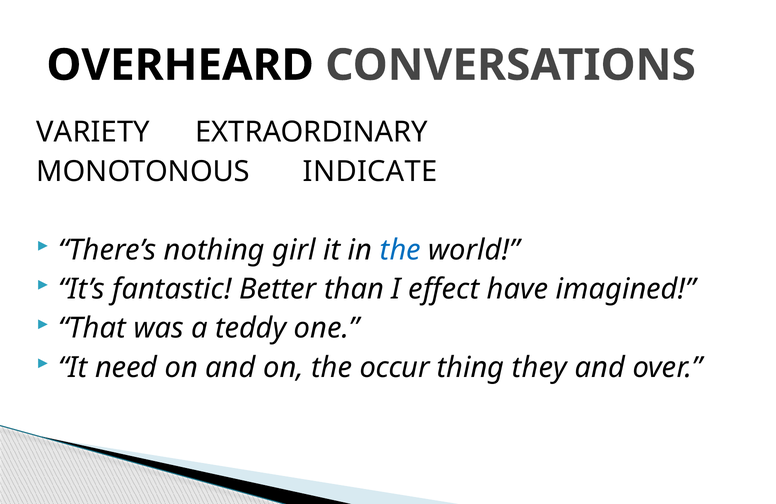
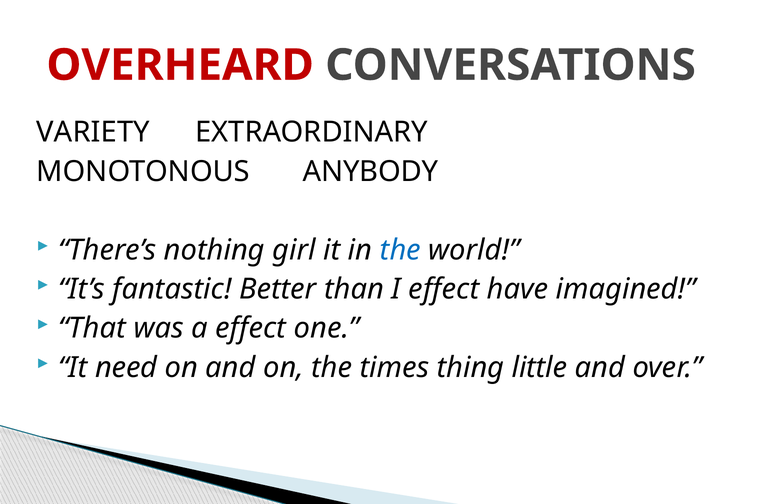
OVERHEARD colour: black -> red (180, 65)
INDICATE: INDICATE -> ANYBODY (371, 172)
a teddy: teddy -> effect (251, 329)
occur: occur -> times (394, 368)
they: they -> little (540, 368)
